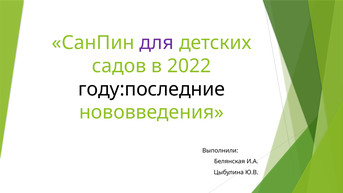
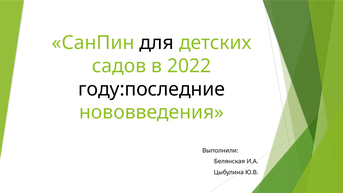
для colour: purple -> black (157, 43)
